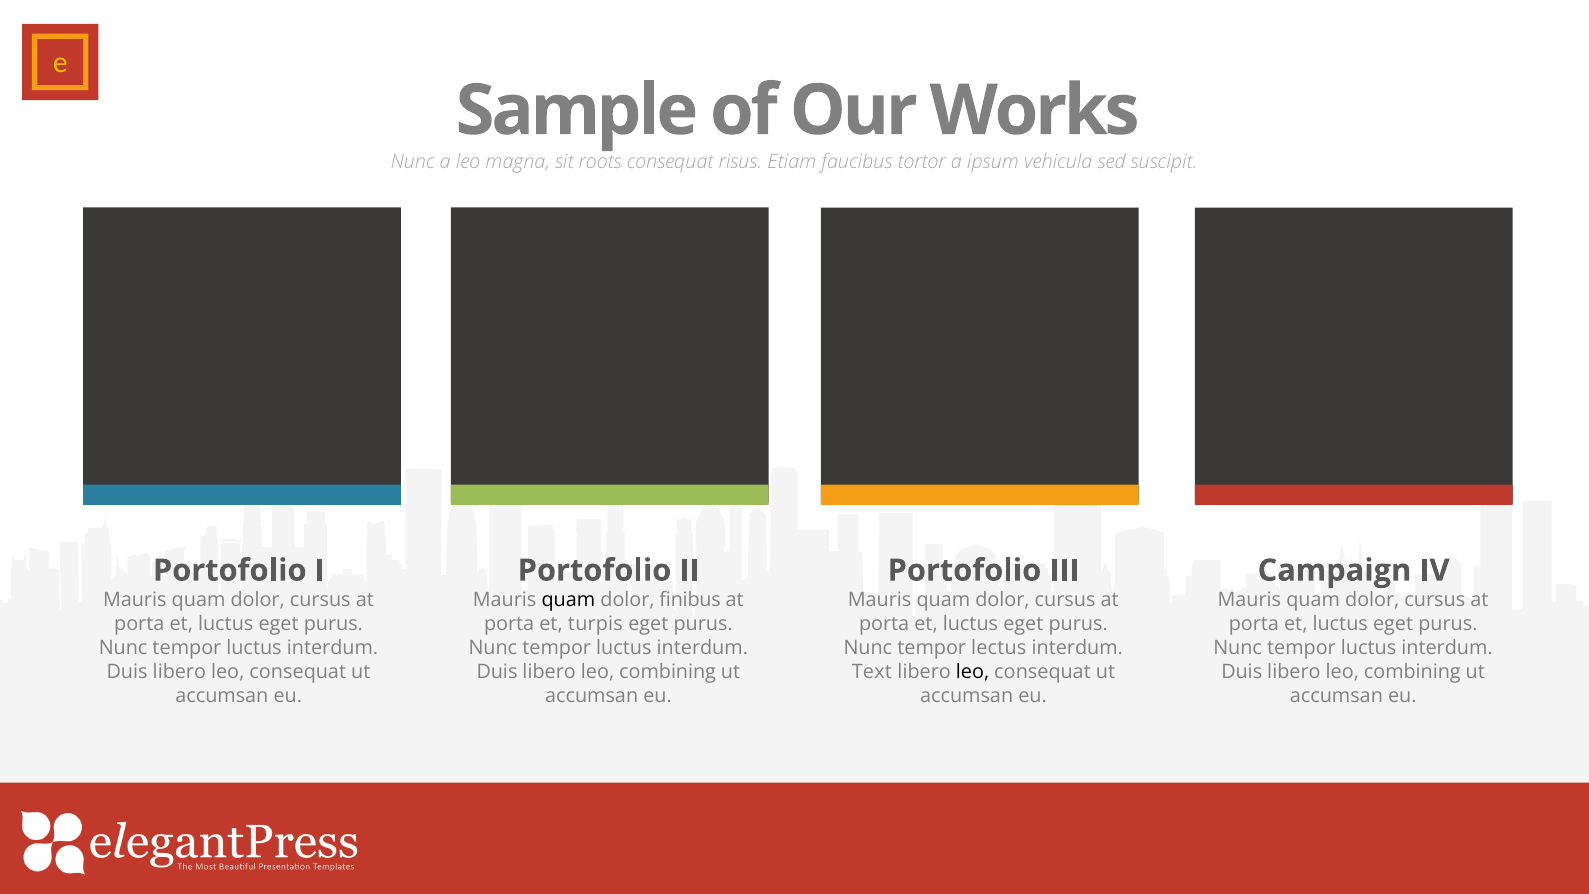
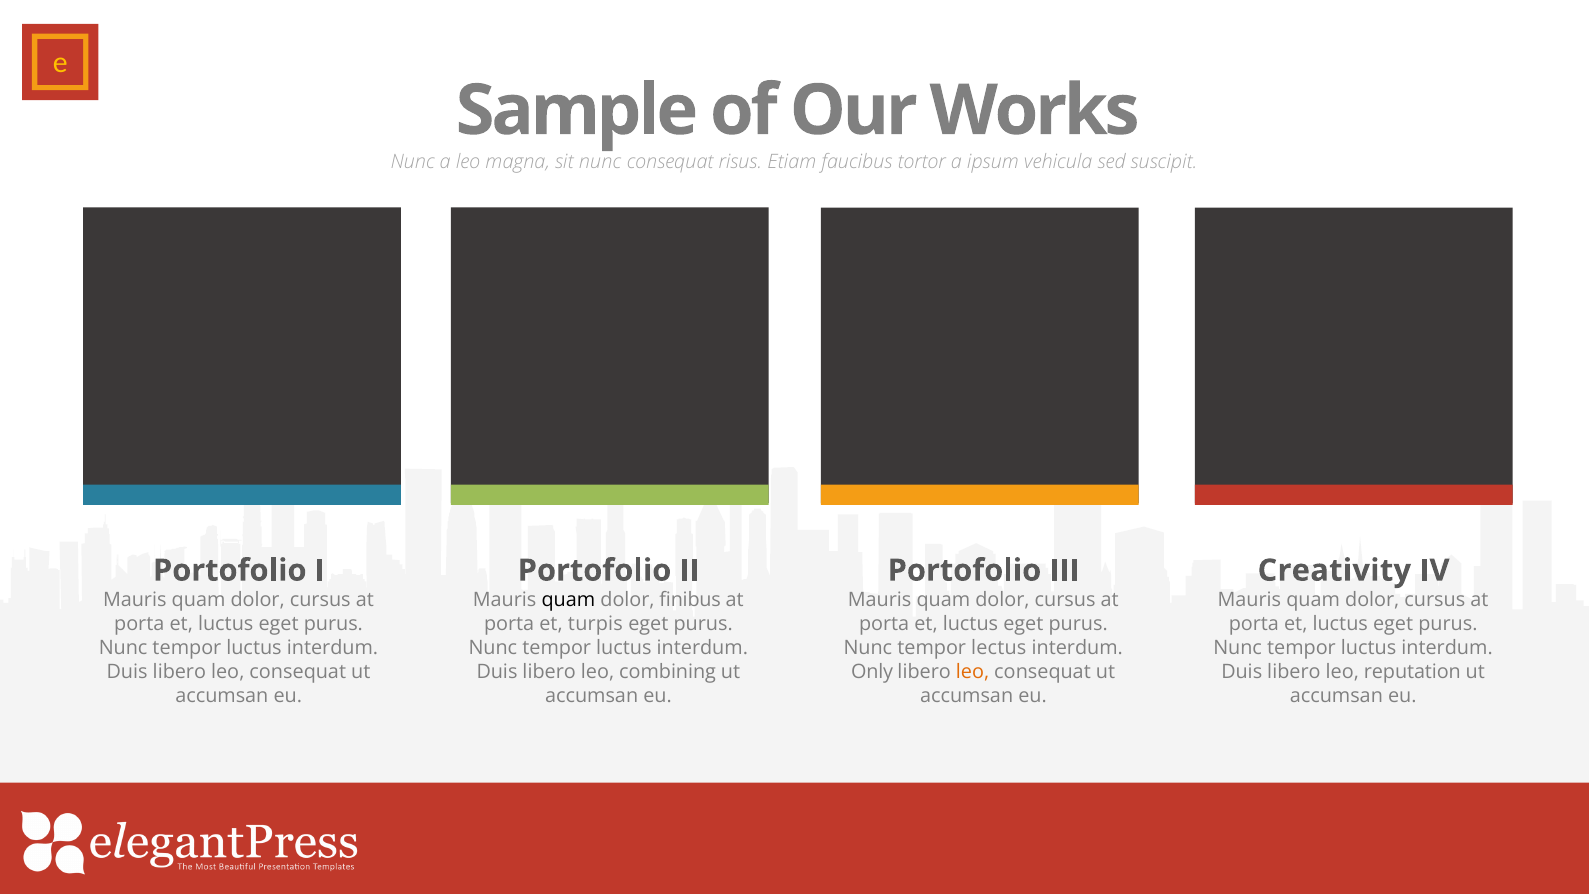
sit roots: roots -> nunc (600, 162)
Campaign: Campaign -> Creativity (1334, 570)
Text: Text -> Only (872, 672)
leo colour: black -> orange (973, 672)
combining: combining -> reputation (1412, 672)
